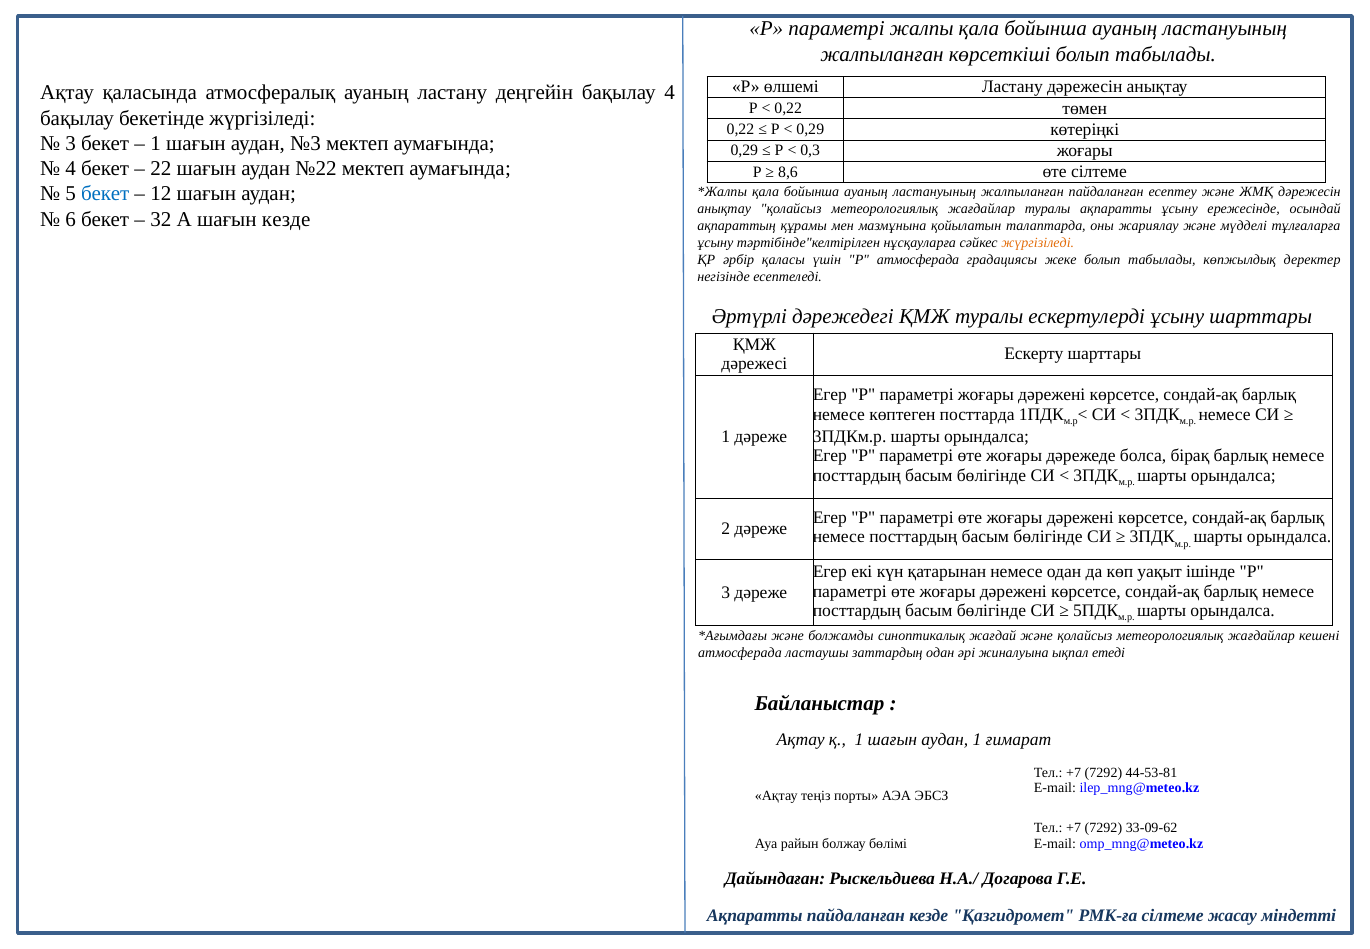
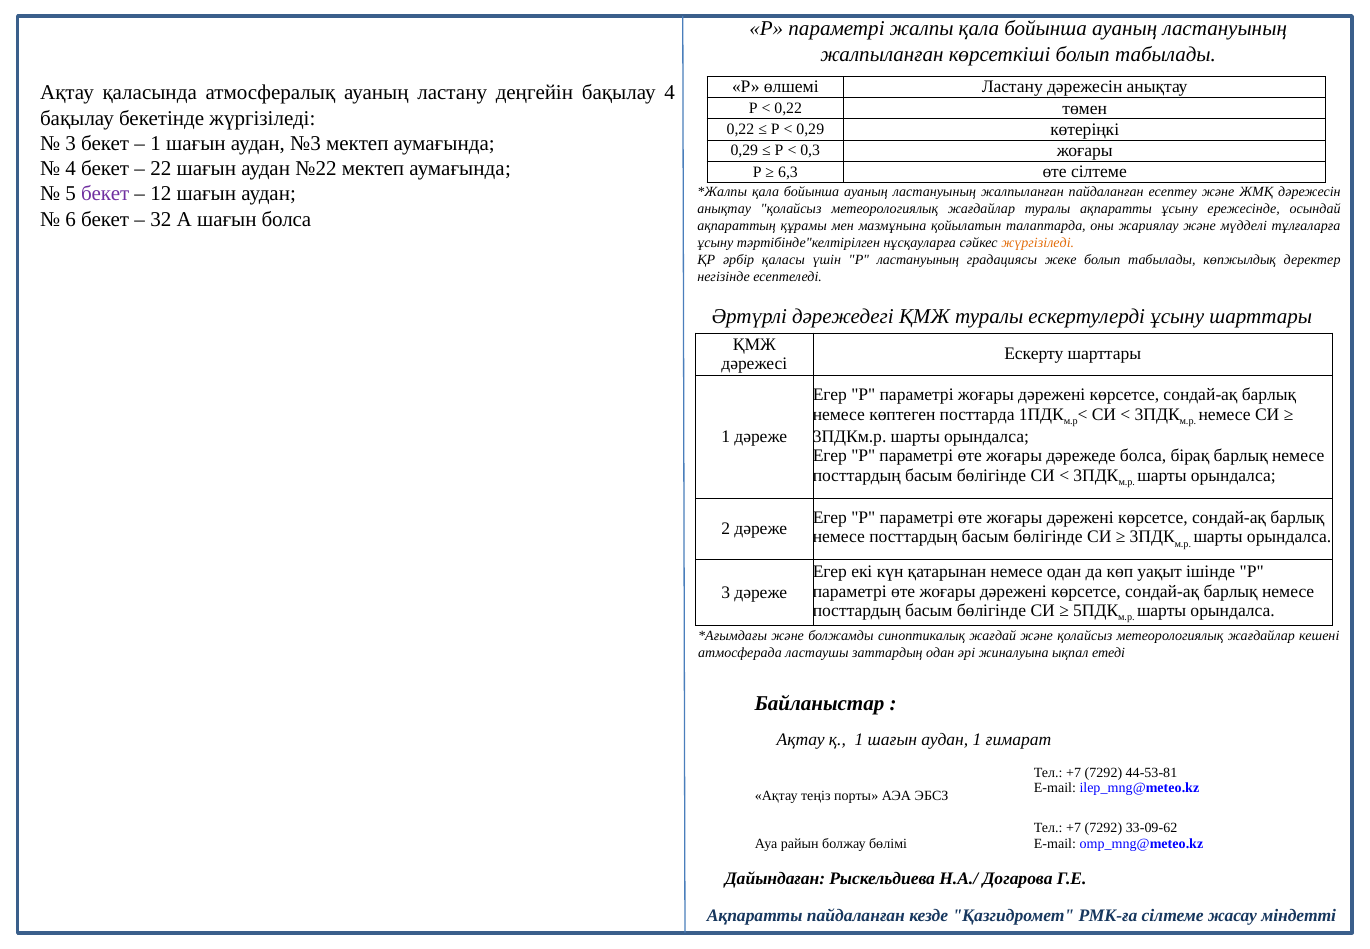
8,6: 8,6 -> 6,3 (788, 172)
бекет colour: blue -> purple (105, 194)
шағын кезде: кезде -> болса (286, 219)
Р атмосферада: атмосферада -> ластануының (918, 259)
